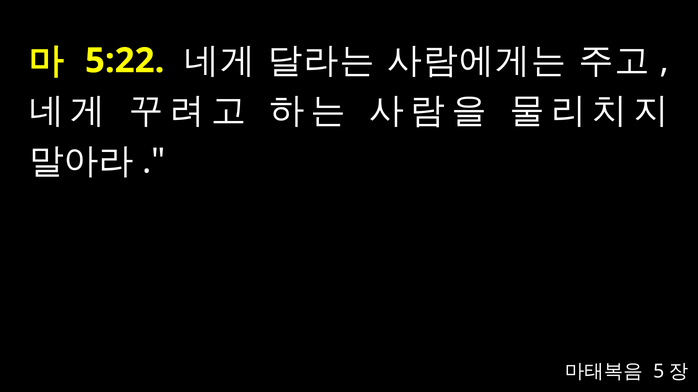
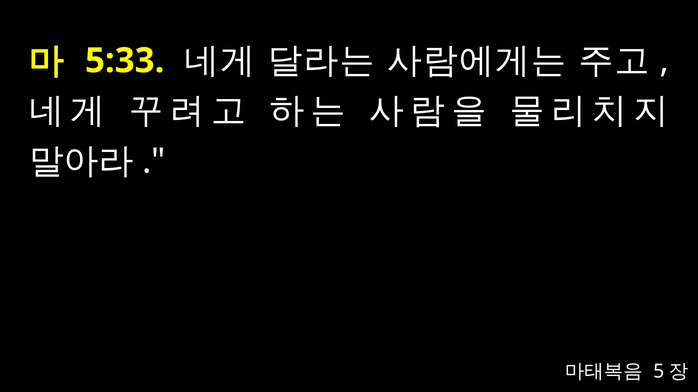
5:22: 5:22 -> 5:33 (125, 61)
